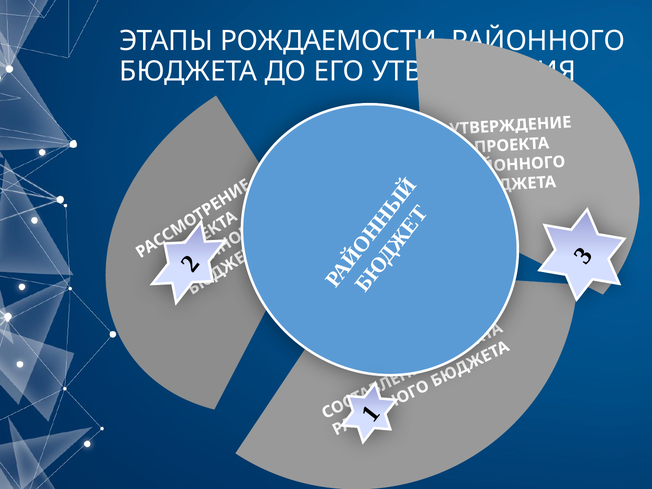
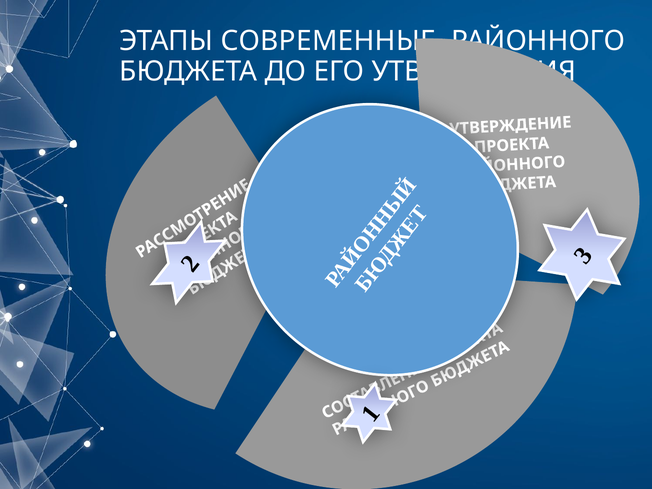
РОЖДАЕМОСТИ: РОЖДАЕМОСТИ -> СОВРЕМЕННЫЕ (328, 41)
